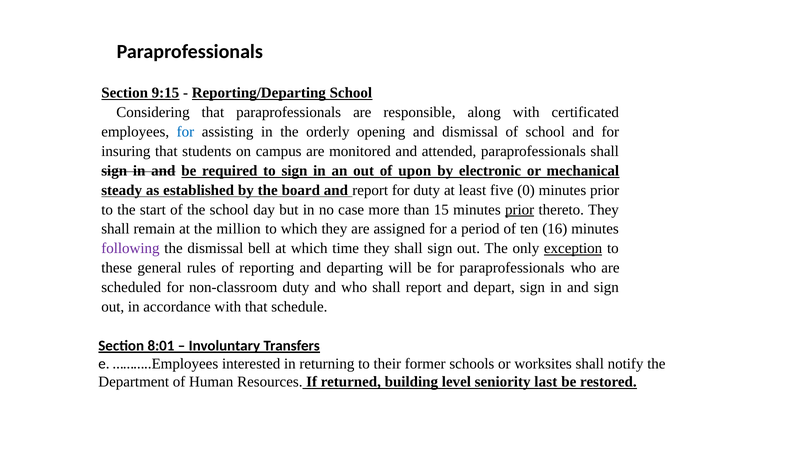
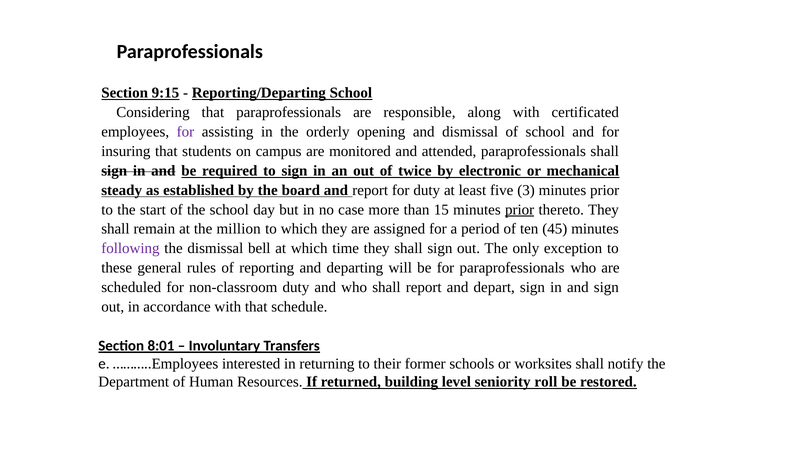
for colour: blue -> purple (185, 132)
upon: upon -> twice (415, 171)
0: 0 -> 3 (526, 190)
16: 16 -> 45 (555, 229)
exception underline: present -> none (573, 249)
last: last -> roll (546, 382)
